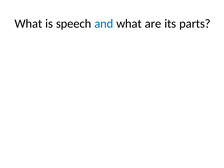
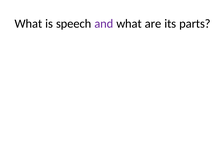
and colour: blue -> purple (104, 24)
